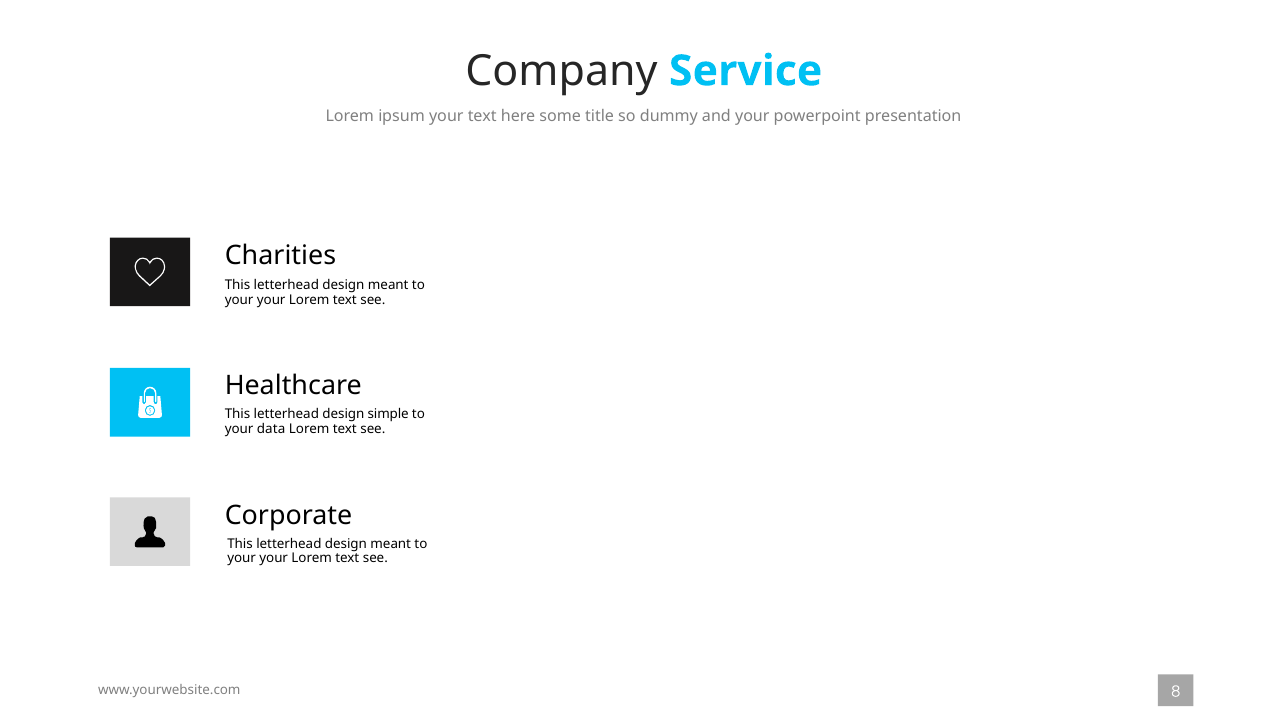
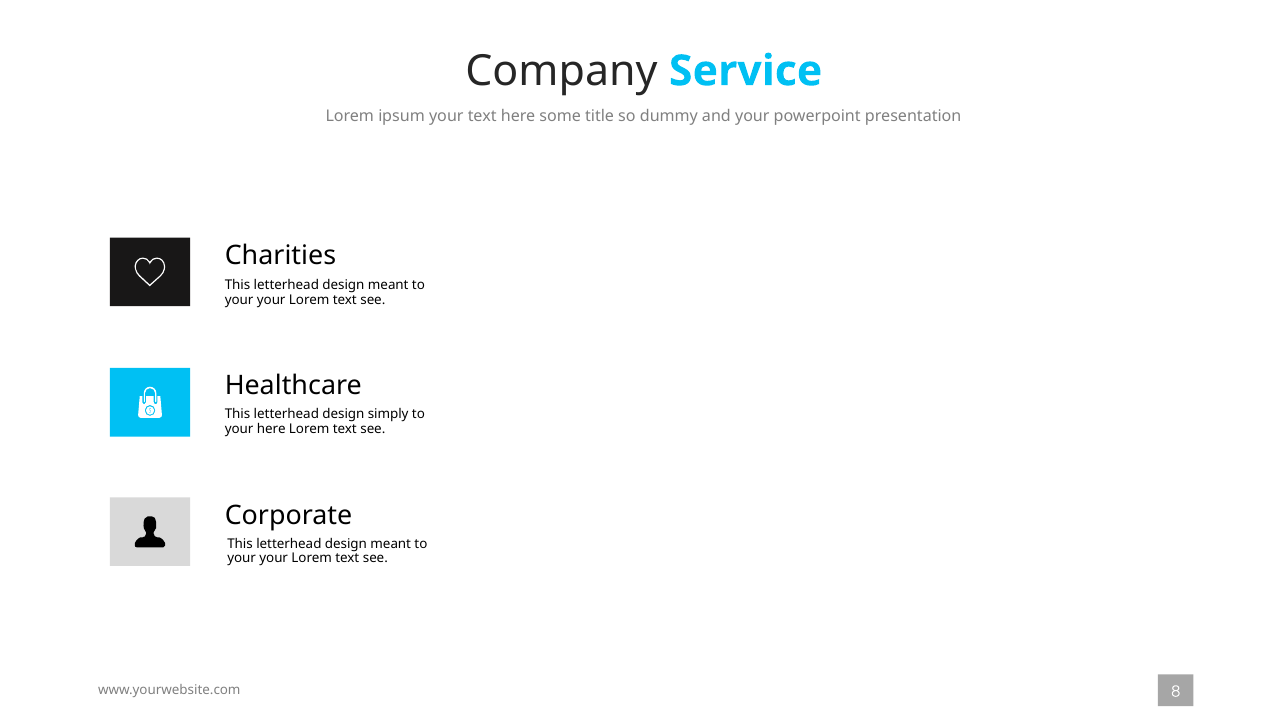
simple: simple -> simply (388, 415)
your data: data -> here (271, 429)
